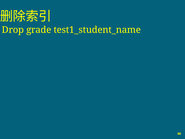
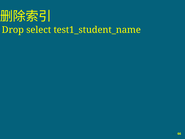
grade: grade -> select (39, 30)
